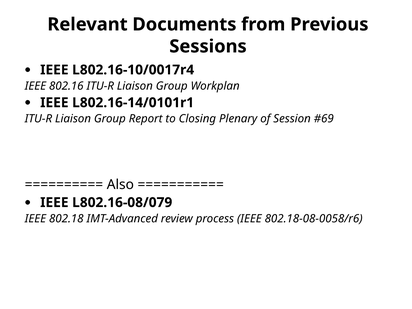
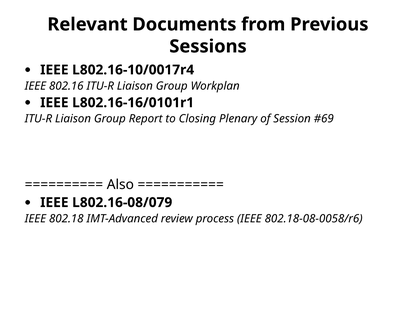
L802.16-14/0101r1: L802.16-14/0101r1 -> L802.16-16/0101r1 (133, 103)
